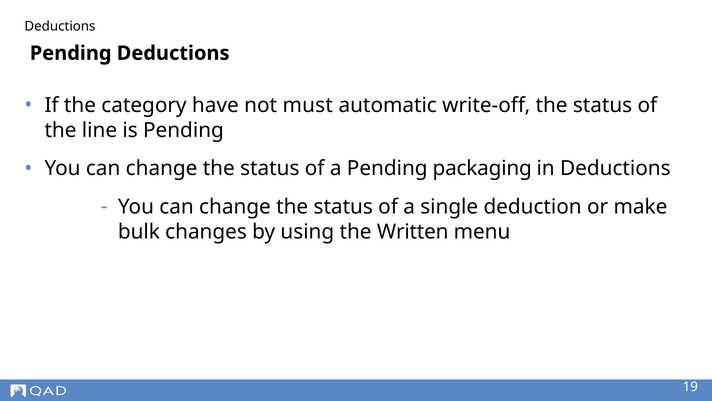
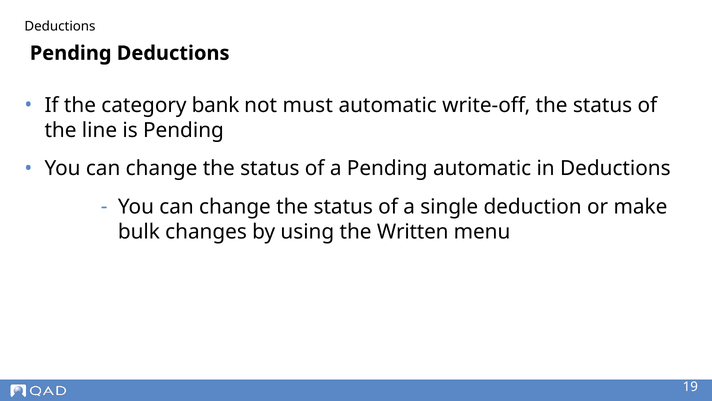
have: have -> bank (216, 105)
Pending packaging: packaging -> automatic (482, 168)
